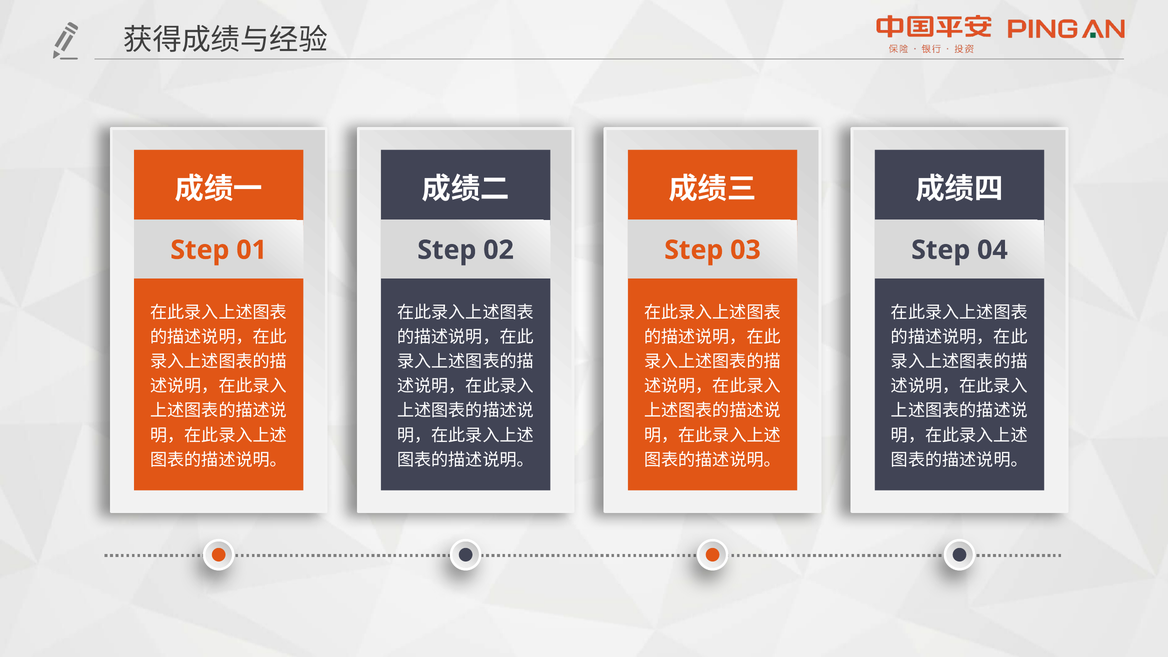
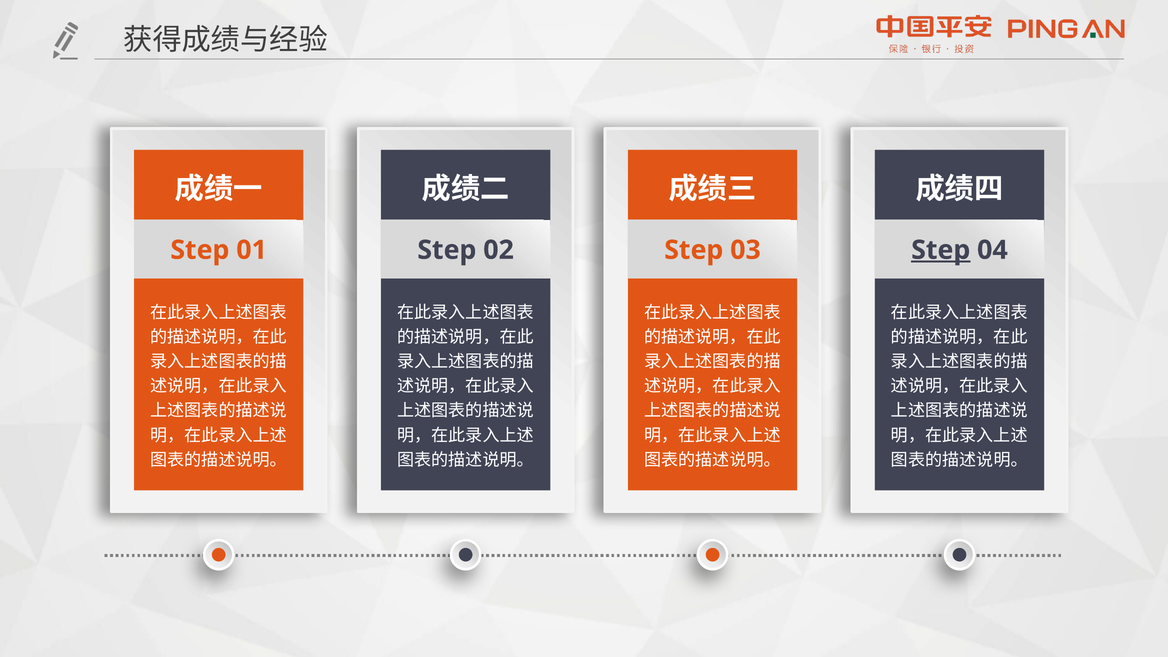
Step underline: none -> present (941, 250)
